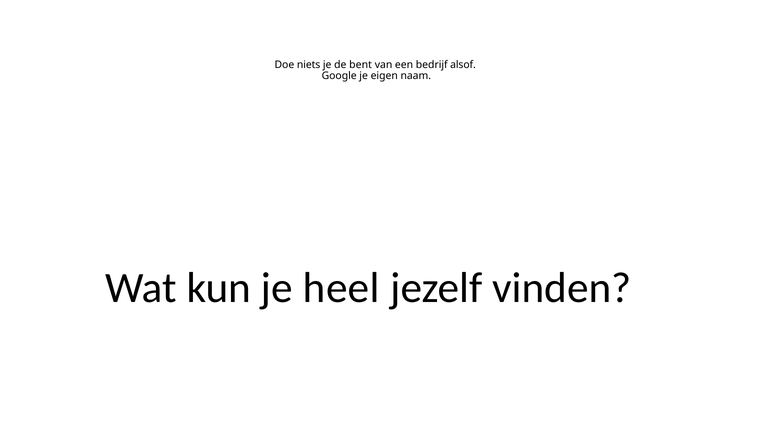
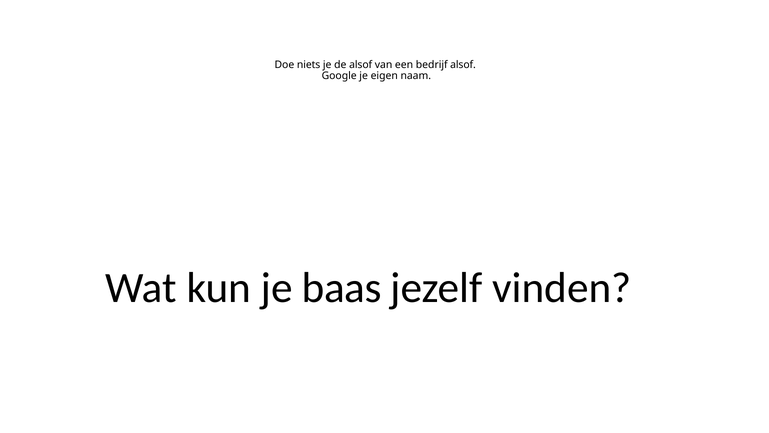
de bent: bent -> alsof (361, 65)
heel: heel -> baas (342, 288)
